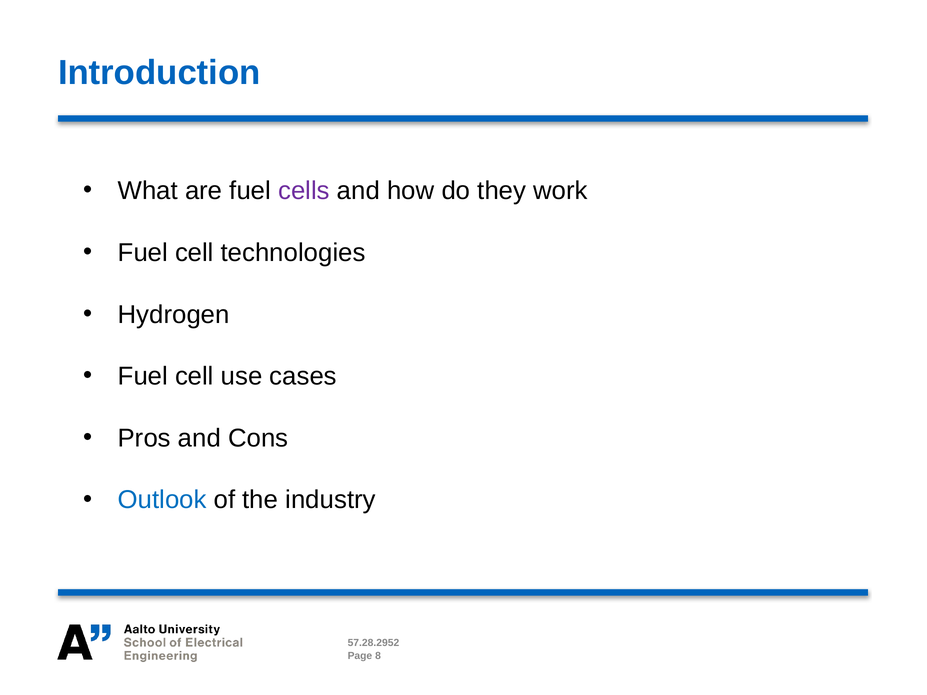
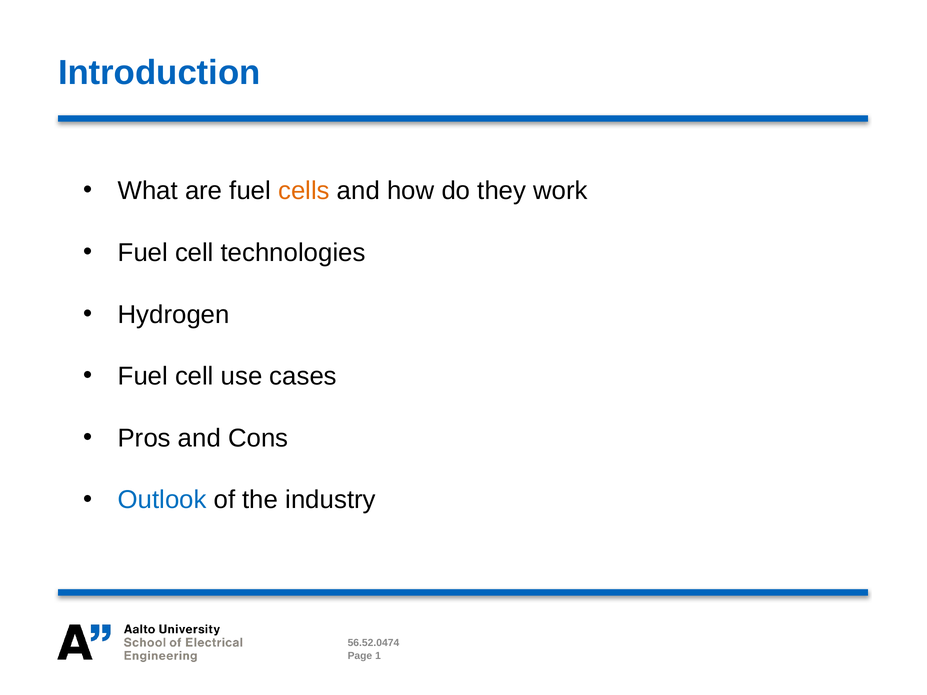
cells colour: purple -> orange (304, 191)
57.28.2952: 57.28.2952 -> 56.52.0474 (373, 643)
8: 8 -> 1 (378, 656)
